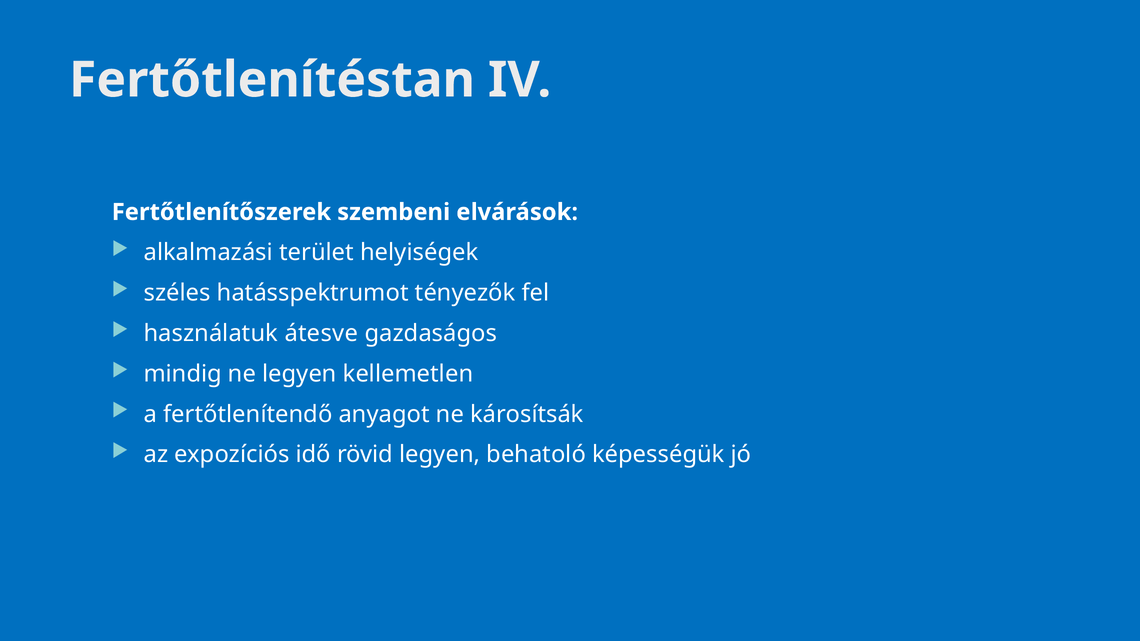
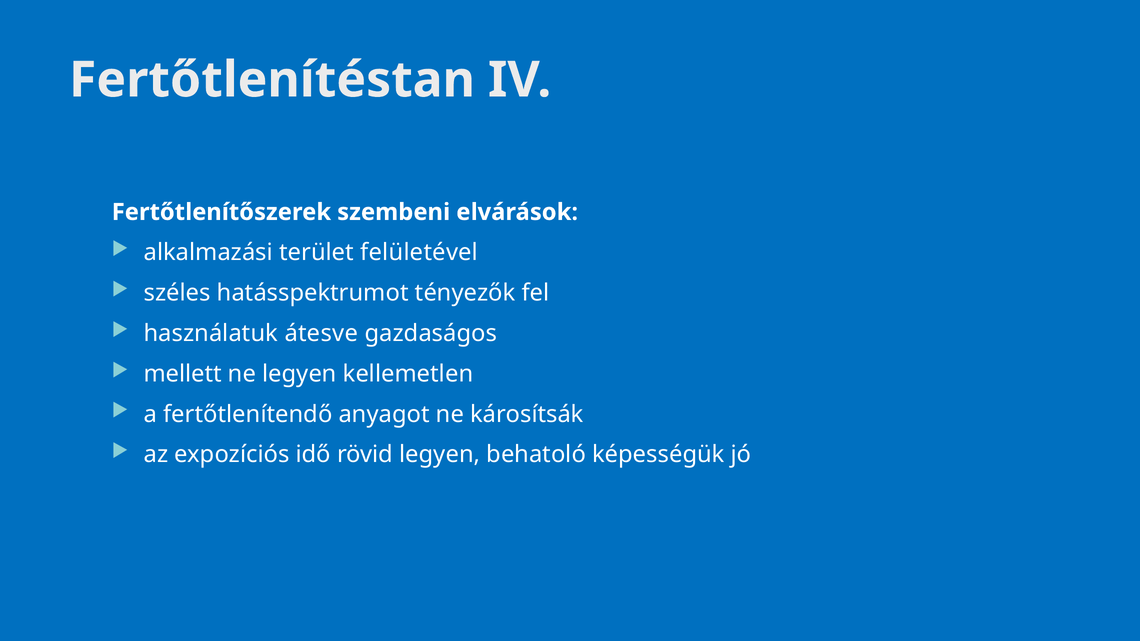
helyiségek: helyiségek -> felületével (419, 253)
mindig: mindig -> mellett (183, 374)
